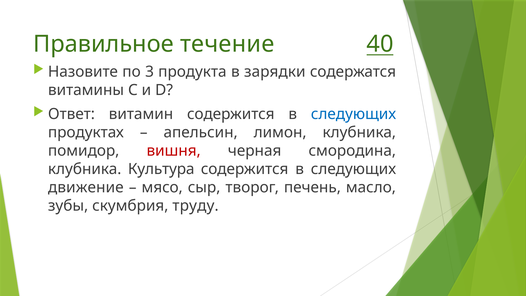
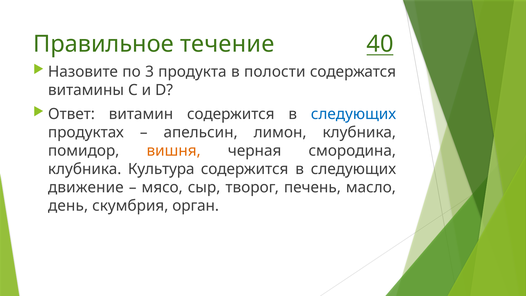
зарядки: зарядки -> полости (275, 72)
вишня colour: red -> orange (174, 151)
зубы: зубы -> день (68, 206)
труду: труду -> орган (196, 206)
